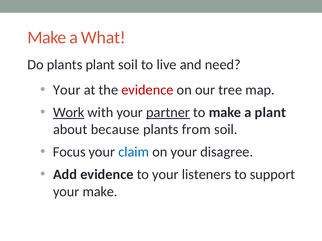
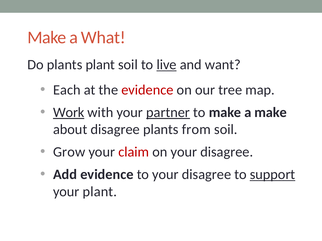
live underline: none -> present (167, 65)
need: need -> want (223, 65)
Your: Your -> Each (67, 90)
a plant: plant -> make (271, 113)
about because: because -> disagree (115, 130)
Focus: Focus -> Grow (69, 152)
claim colour: blue -> red (134, 152)
to your listeners: listeners -> disagree (207, 175)
support underline: none -> present (273, 175)
your make: make -> plant (100, 192)
